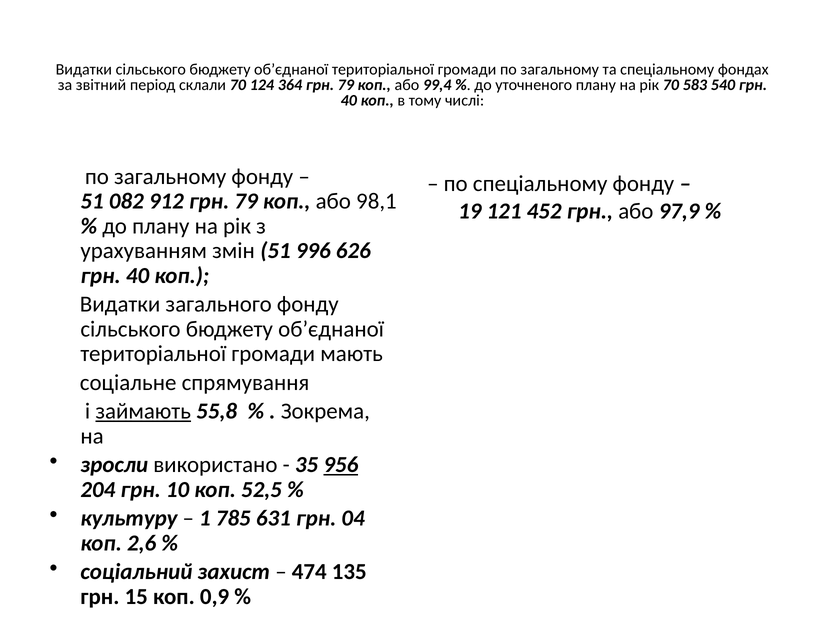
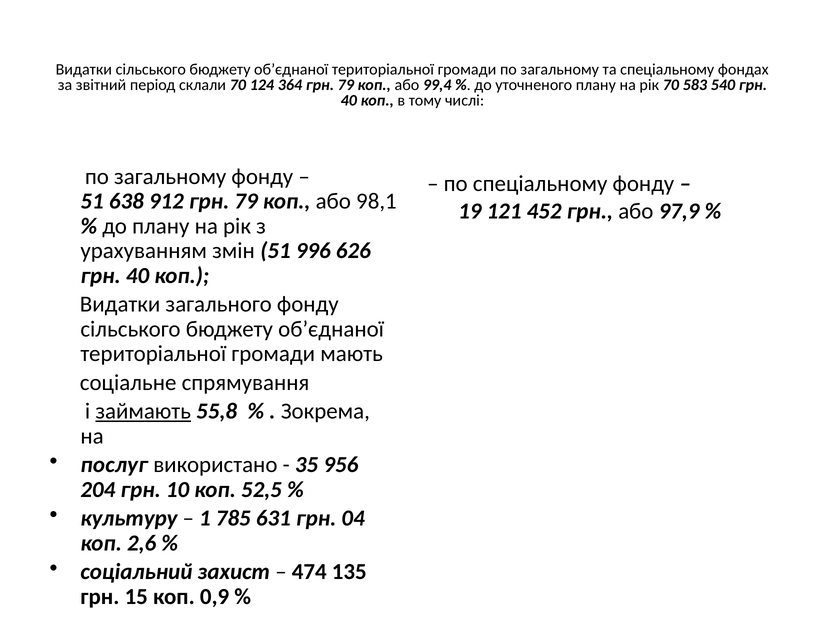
082: 082 -> 638 (126, 202)
зросли: зросли -> послуг (114, 465)
956 underline: present -> none (341, 465)
